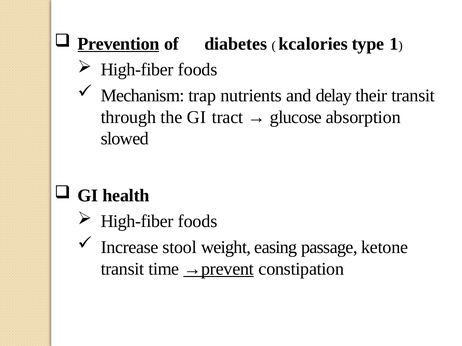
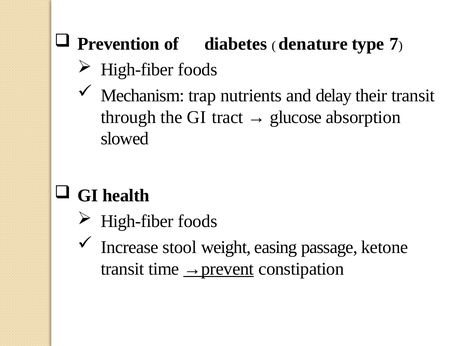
Prevention underline: present -> none (118, 44)
kcalories: kcalories -> denature (313, 44)
1: 1 -> 7 (394, 44)
